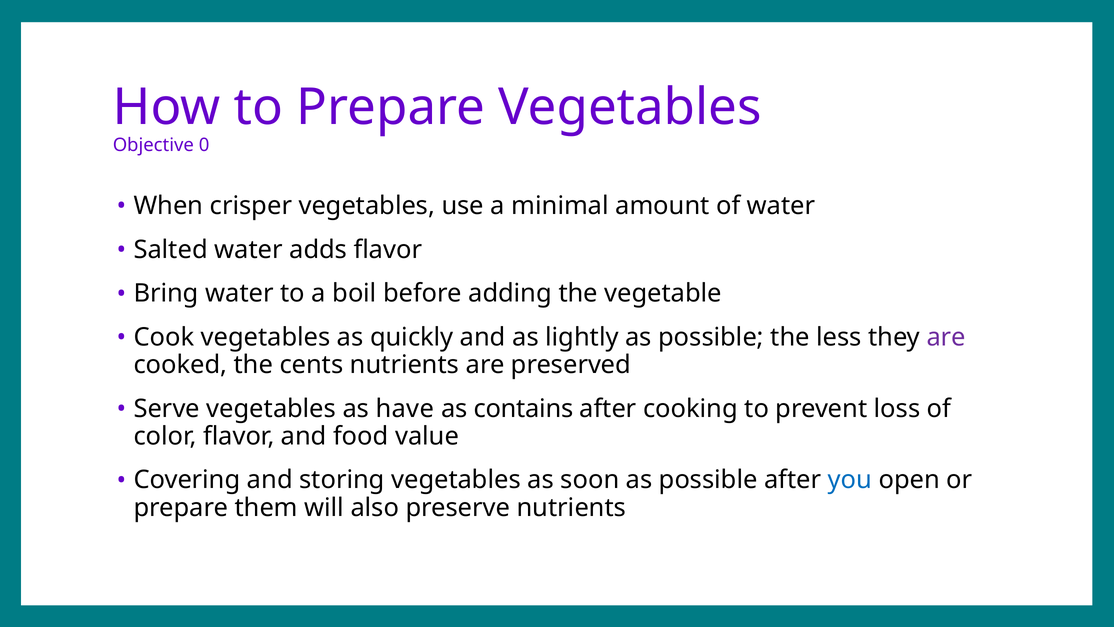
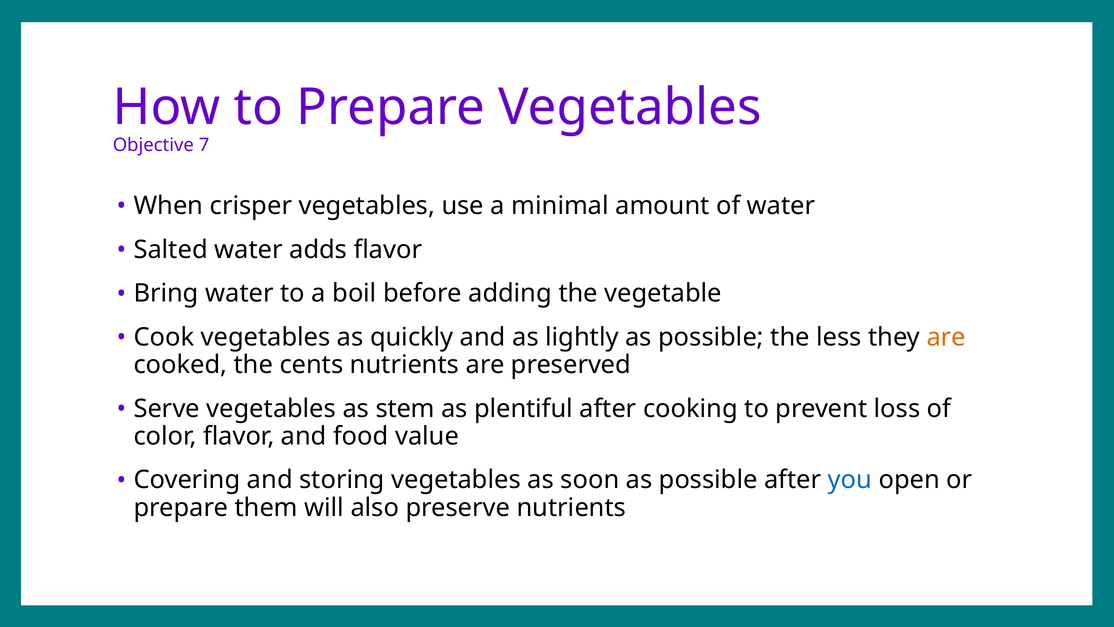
0: 0 -> 7 (204, 145)
are colour: purple -> orange (946, 337)
have: have -> stem (405, 408)
contains: contains -> plentiful (523, 408)
